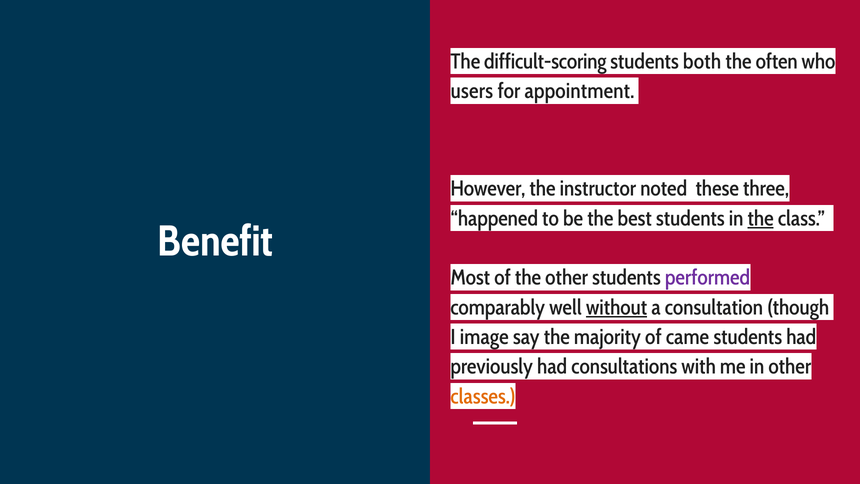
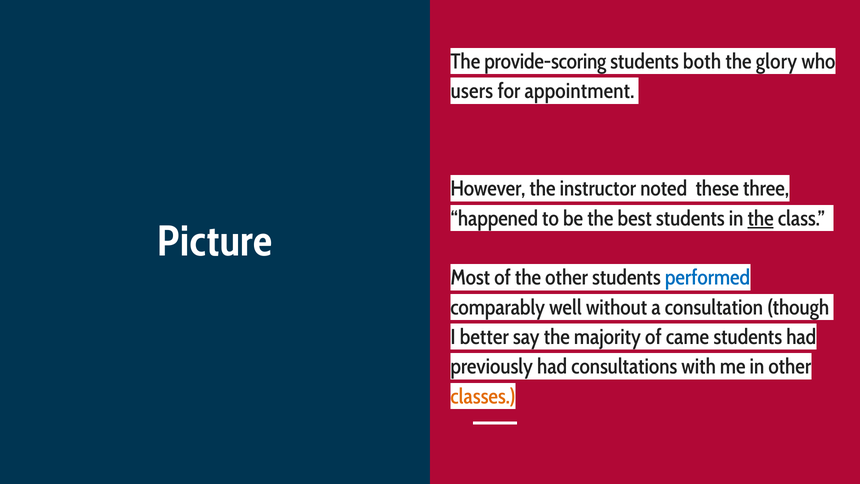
difficult-scoring: difficult-scoring -> provide-scoring (545, 62)
often: often -> glory (776, 62)
Benefit: Benefit -> Picture (215, 242)
performed colour: purple -> blue (708, 278)
without underline: present -> none (617, 307)
image: image -> better (484, 337)
